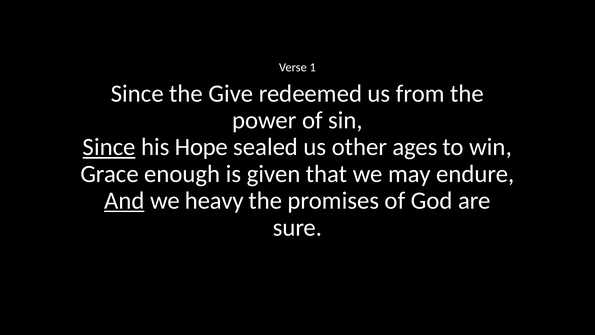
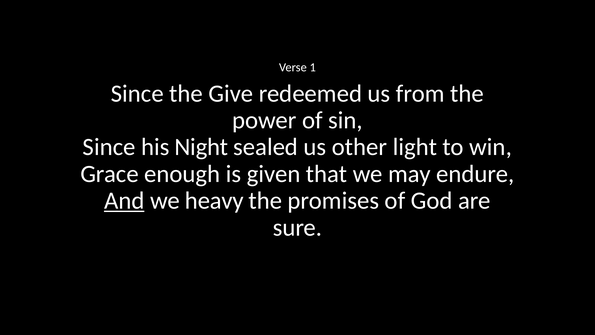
Since underline: present -> none (109, 147)
Hope: Hope -> Night (201, 147)
ages: ages -> light (415, 147)
